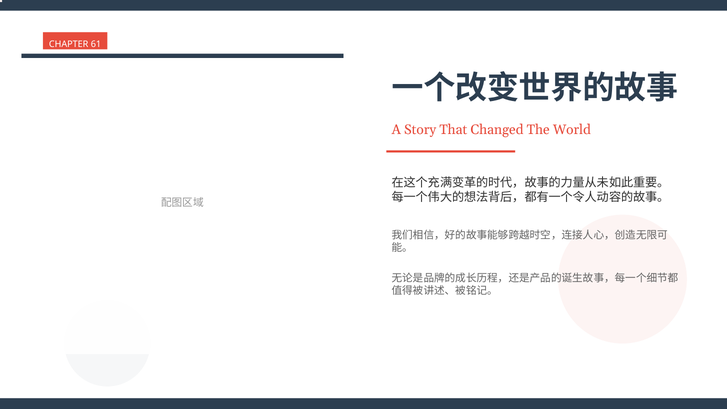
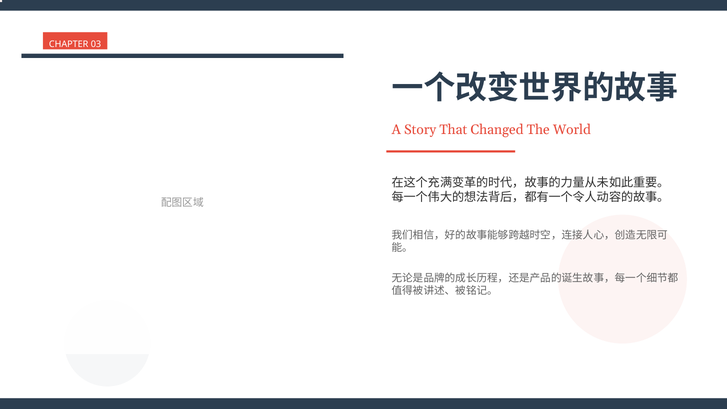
61: 61 -> 03 (96, 44)
